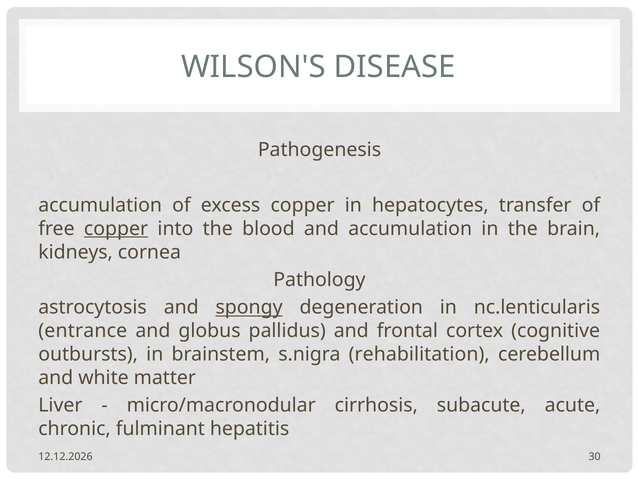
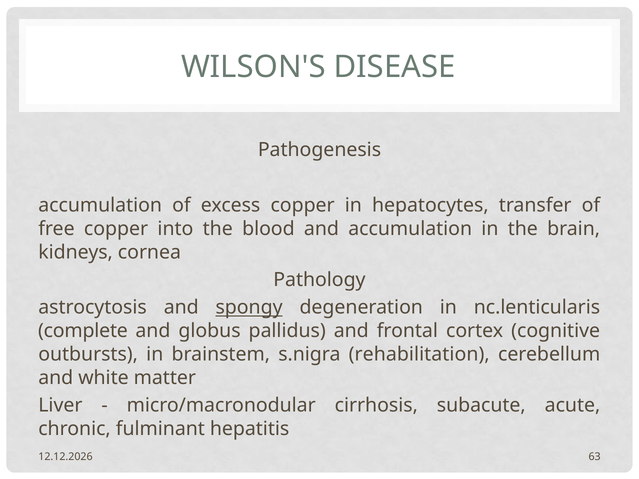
copper underline: present -> none (116, 229)
entrance: entrance -> complete (83, 331)
30: 30 -> 63 (595, 457)
